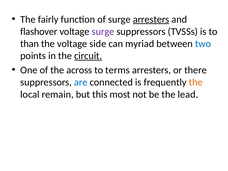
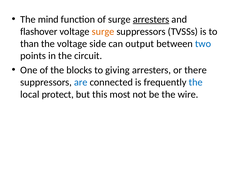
fairly: fairly -> mind (48, 19)
surge colour: purple -> orange (103, 31)
myriad: myriad -> output (140, 44)
circuit underline: present -> none (88, 56)
across: across -> blocks (79, 70)
terms: terms -> giving (118, 70)
the colour: orange -> blue (196, 82)
remain: remain -> protect (58, 94)
lead: lead -> wire (188, 94)
